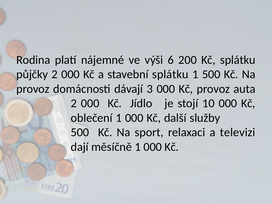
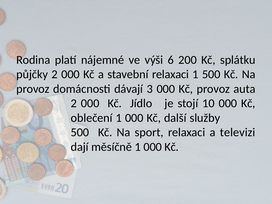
stavební splátku: splátku -> relaxaci (170, 74)
